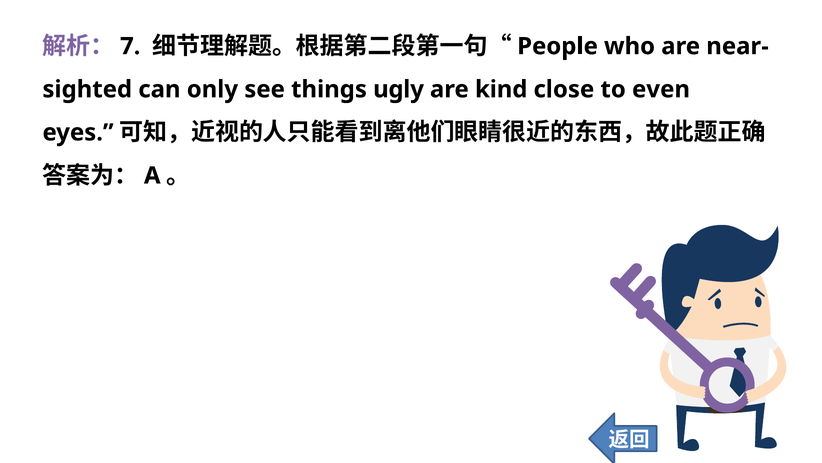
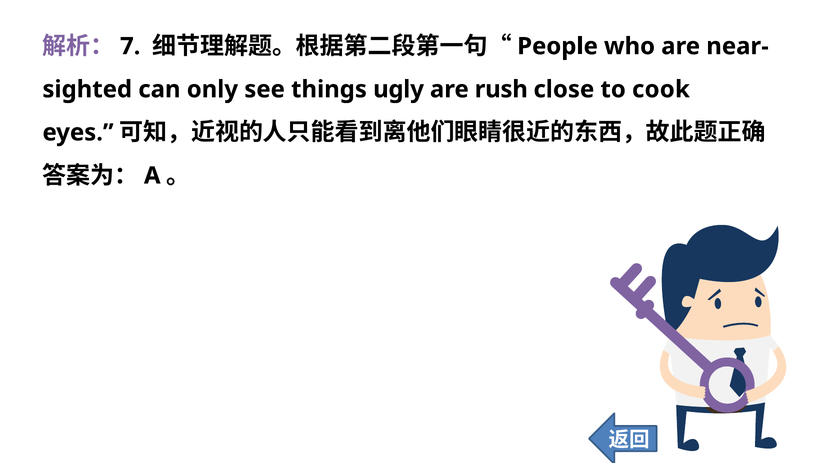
kind: kind -> rush (501, 89)
even: even -> cook (661, 89)
